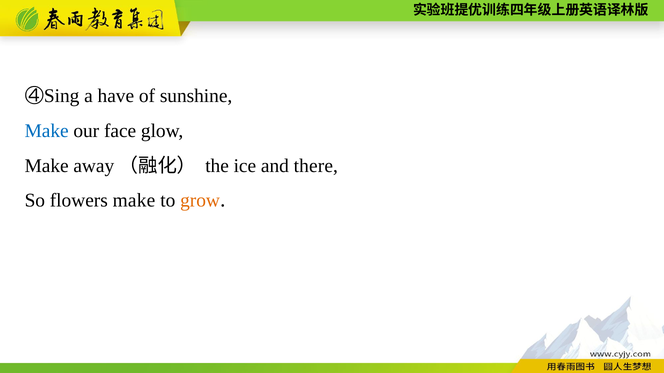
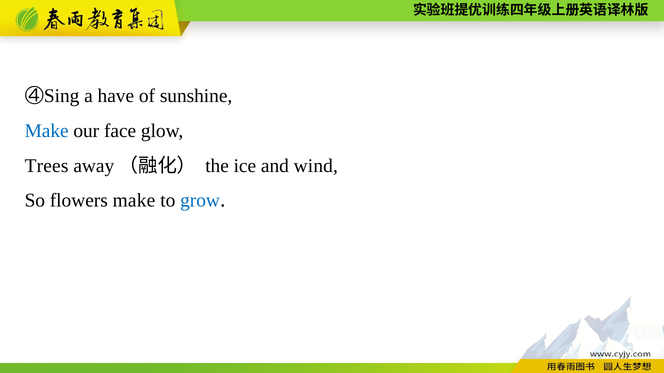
Make: Make -> Trees (47, 166)
there: there -> wind (316, 166)
grow colour: orange -> blue (200, 201)
